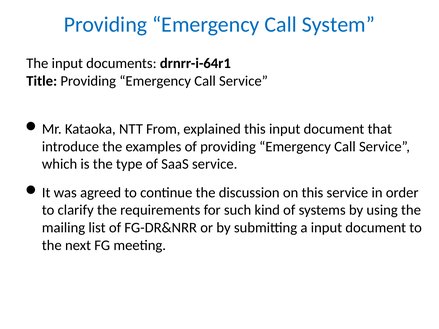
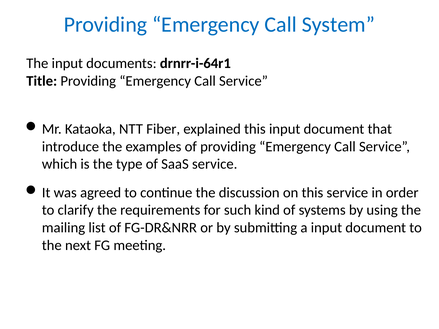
From: From -> Fiber (163, 129)
